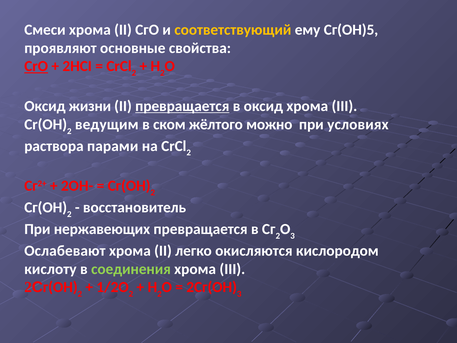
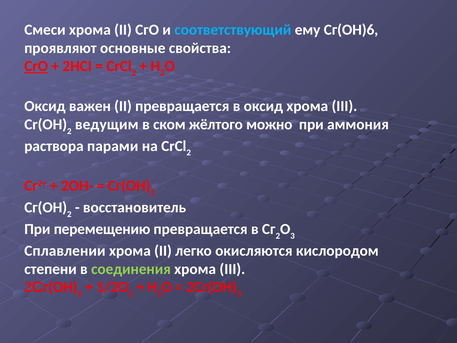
соответствующий colour: yellow -> light blue (233, 30)
Сг(ОН)5: Сг(ОН)5 -> Сг(ОН)6 (351, 30)
жизни: жизни -> важен (90, 106)
превращается underline: present -> none (182, 106)
условиях: условиях -> аммония (358, 124)
нержавеющих: нержавеющих -> перемещению (102, 229)
Ослабевают: Ослабевают -> Сплавлении (65, 250)
кислоту: кислоту -> степени (50, 269)
